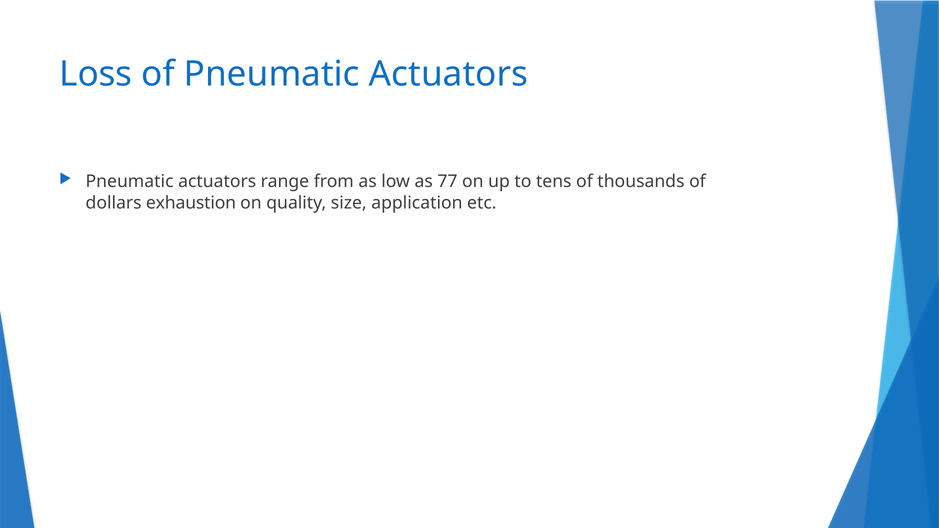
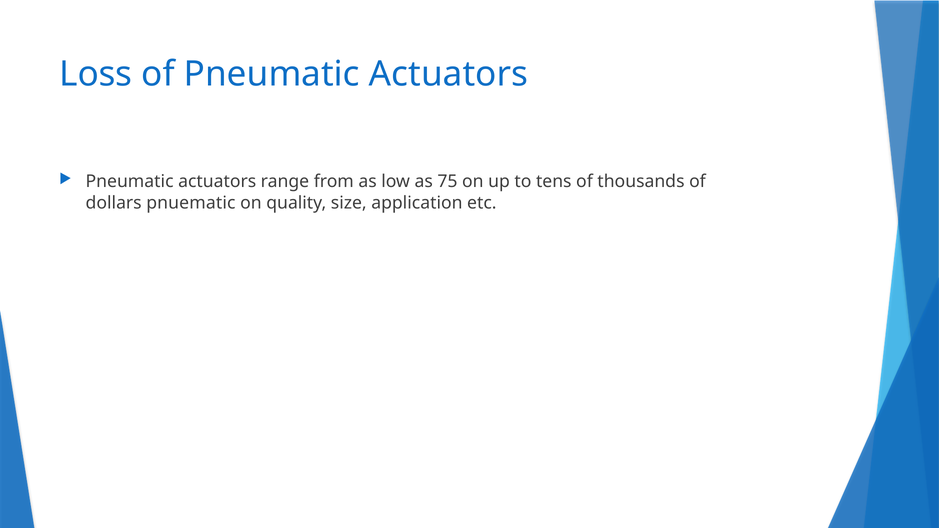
77: 77 -> 75 (447, 182)
exhaustion: exhaustion -> pnuematic (191, 203)
